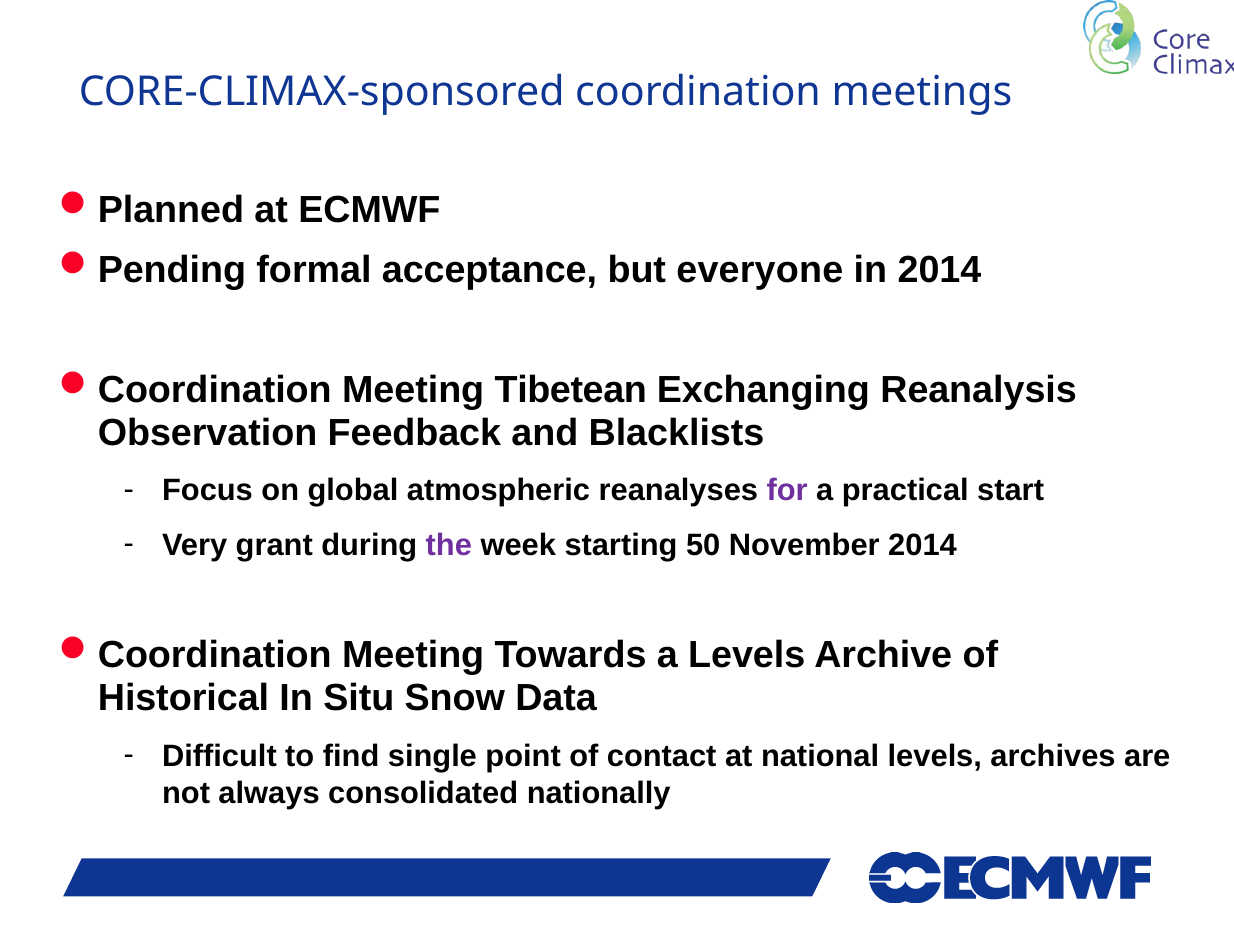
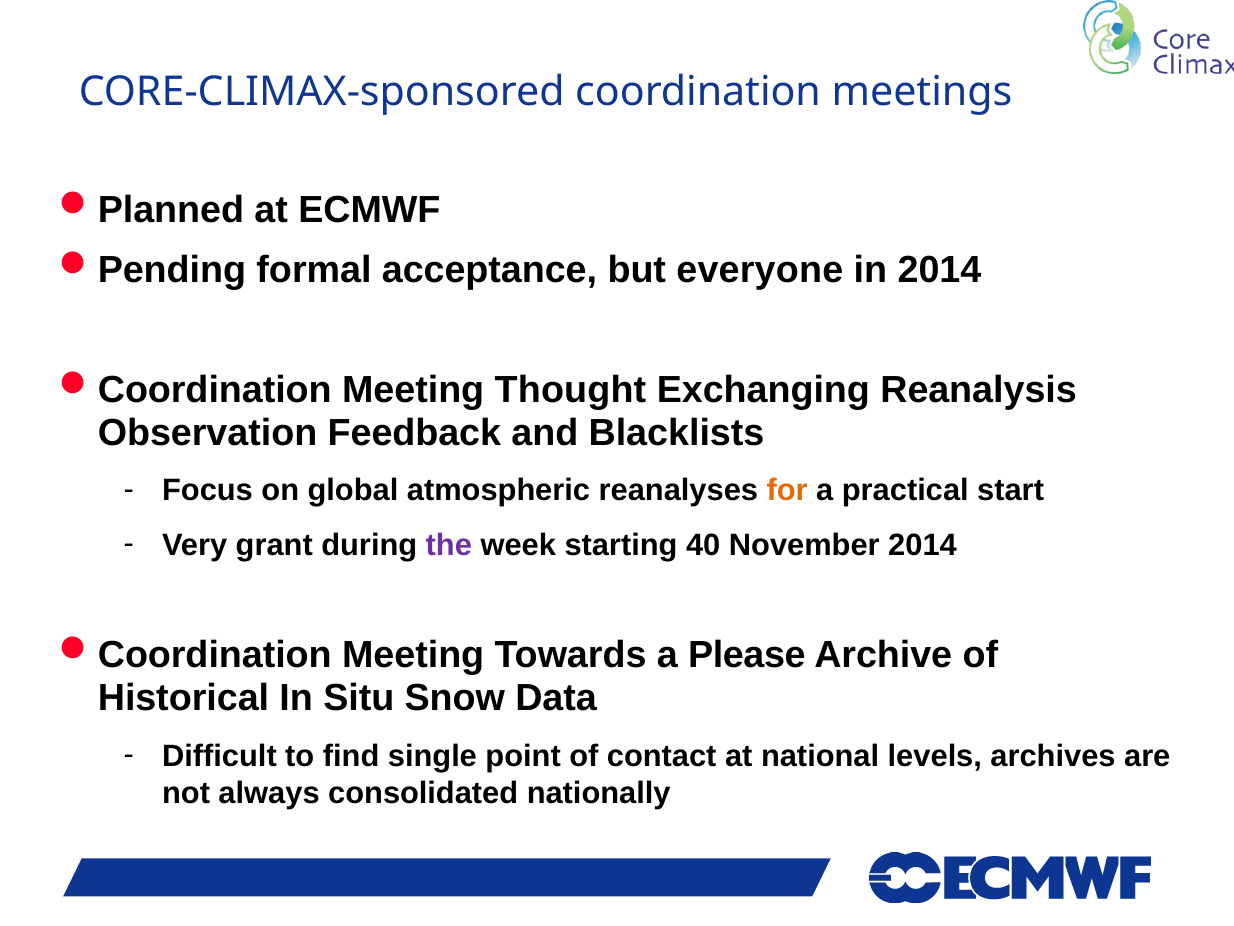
Tibetean: Tibetean -> Thought (570, 390)
for colour: purple -> orange (787, 490)
50: 50 -> 40 (703, 545)
a Levels: Levels -> Please (747, 655)
